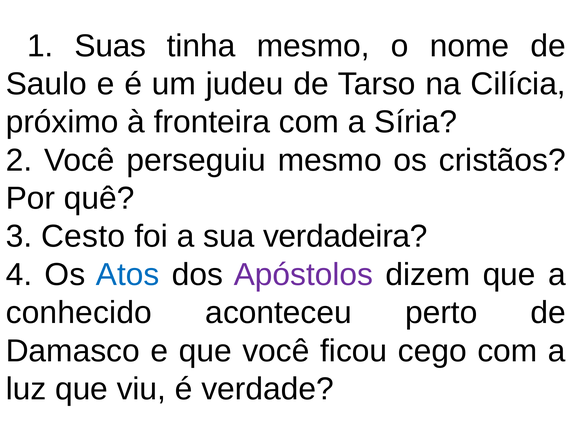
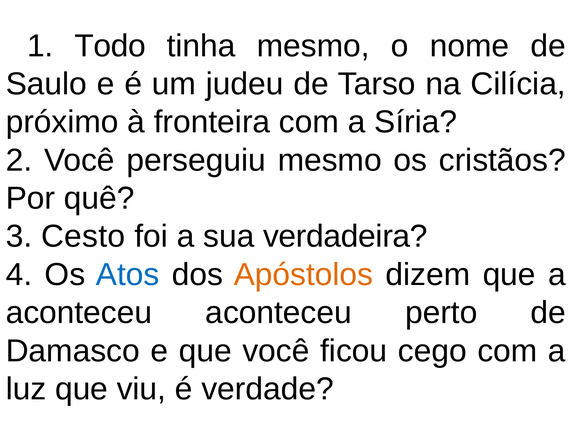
Suas: Suas -> Todo (110, 46)
Apóstolos colour: purple -> orange (303, 275)
conhecido: conhecido -> aconteceu (79, 313)
